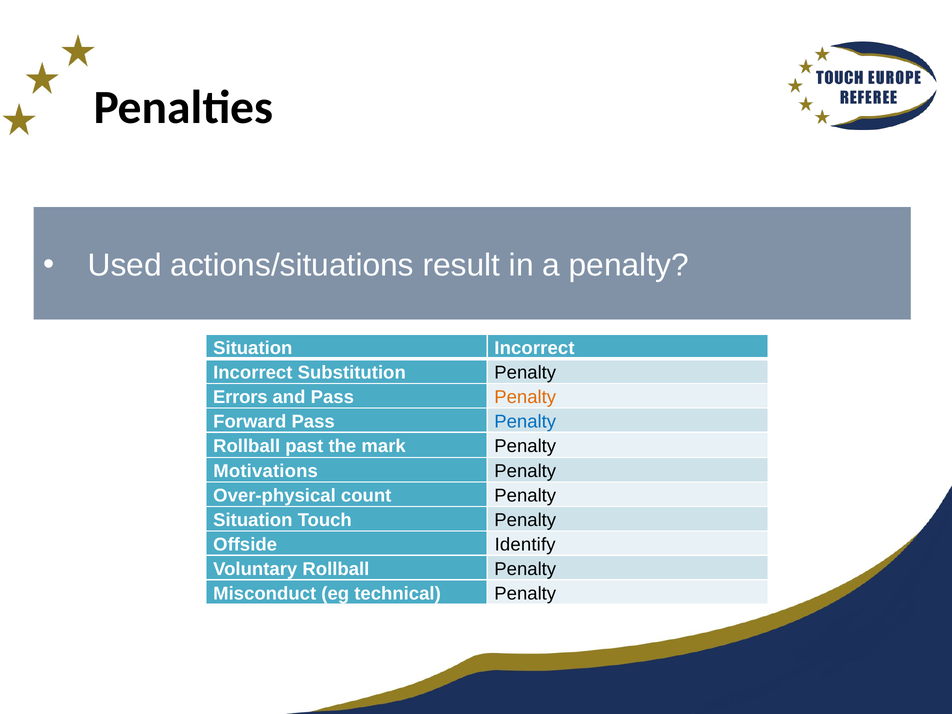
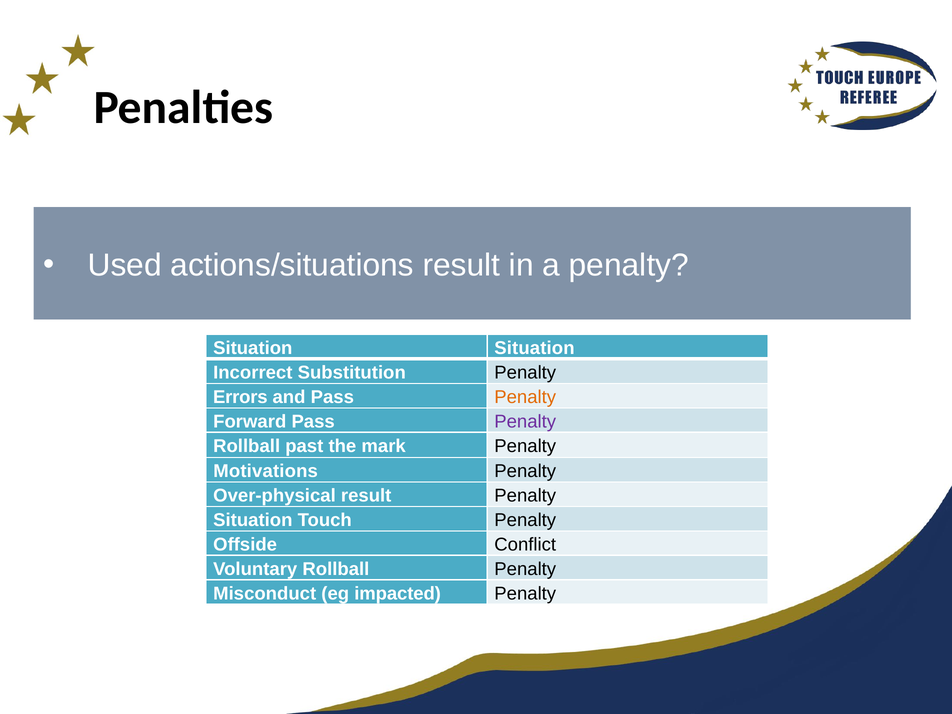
Situation Incorrect: Incorrect -> Situation (534, 348)
Penalty colour: blue -> purple (525, 422)
Over-physical count: count -> result (366, 496)
Identify: Identify -> Conflict (525, 545)
technical: technical -> impacted (398, 594)
